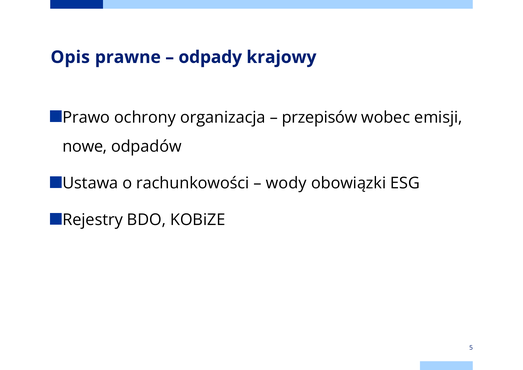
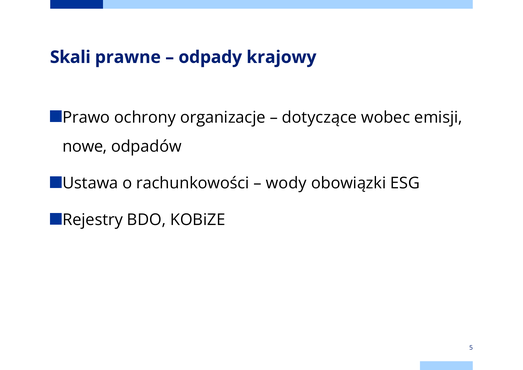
Opis: Opis -> Skali (70, 57)
organizacja: organizacja -> organizacje (223, 117)
przepisów: przepisów -> dotyczące (319, 117)
